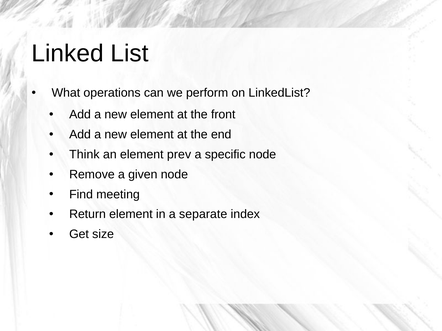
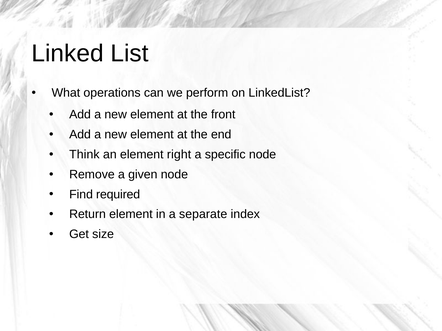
prev: prev -> right (179, 155)
meeting: meeting -> required (118, 195)
